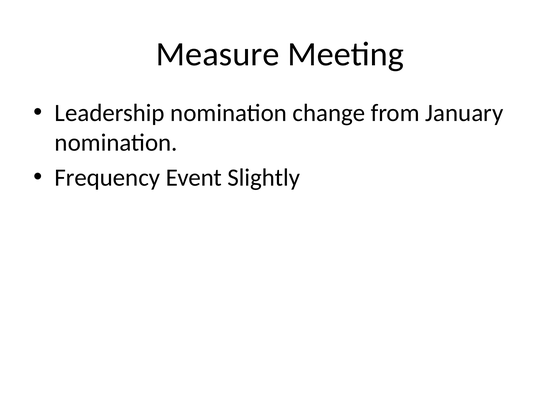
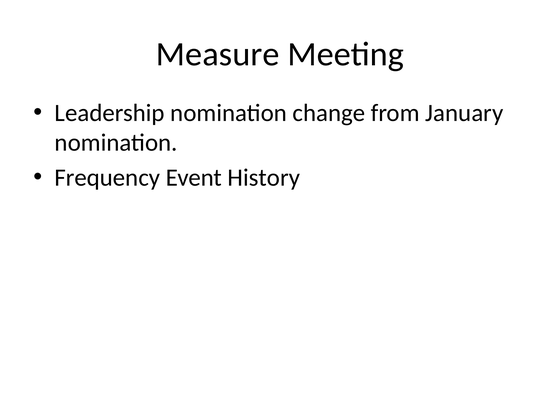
Slightly: Slightly -> History (264, 178)
